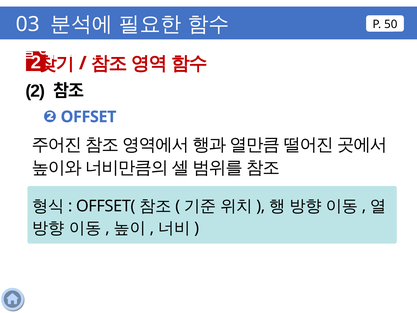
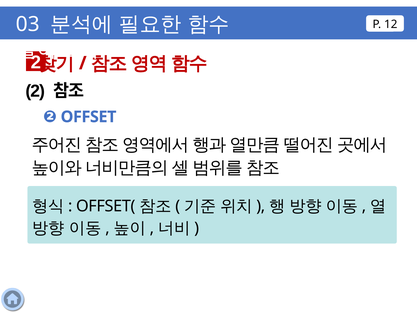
50: 50 -> 12 (391, 24)
